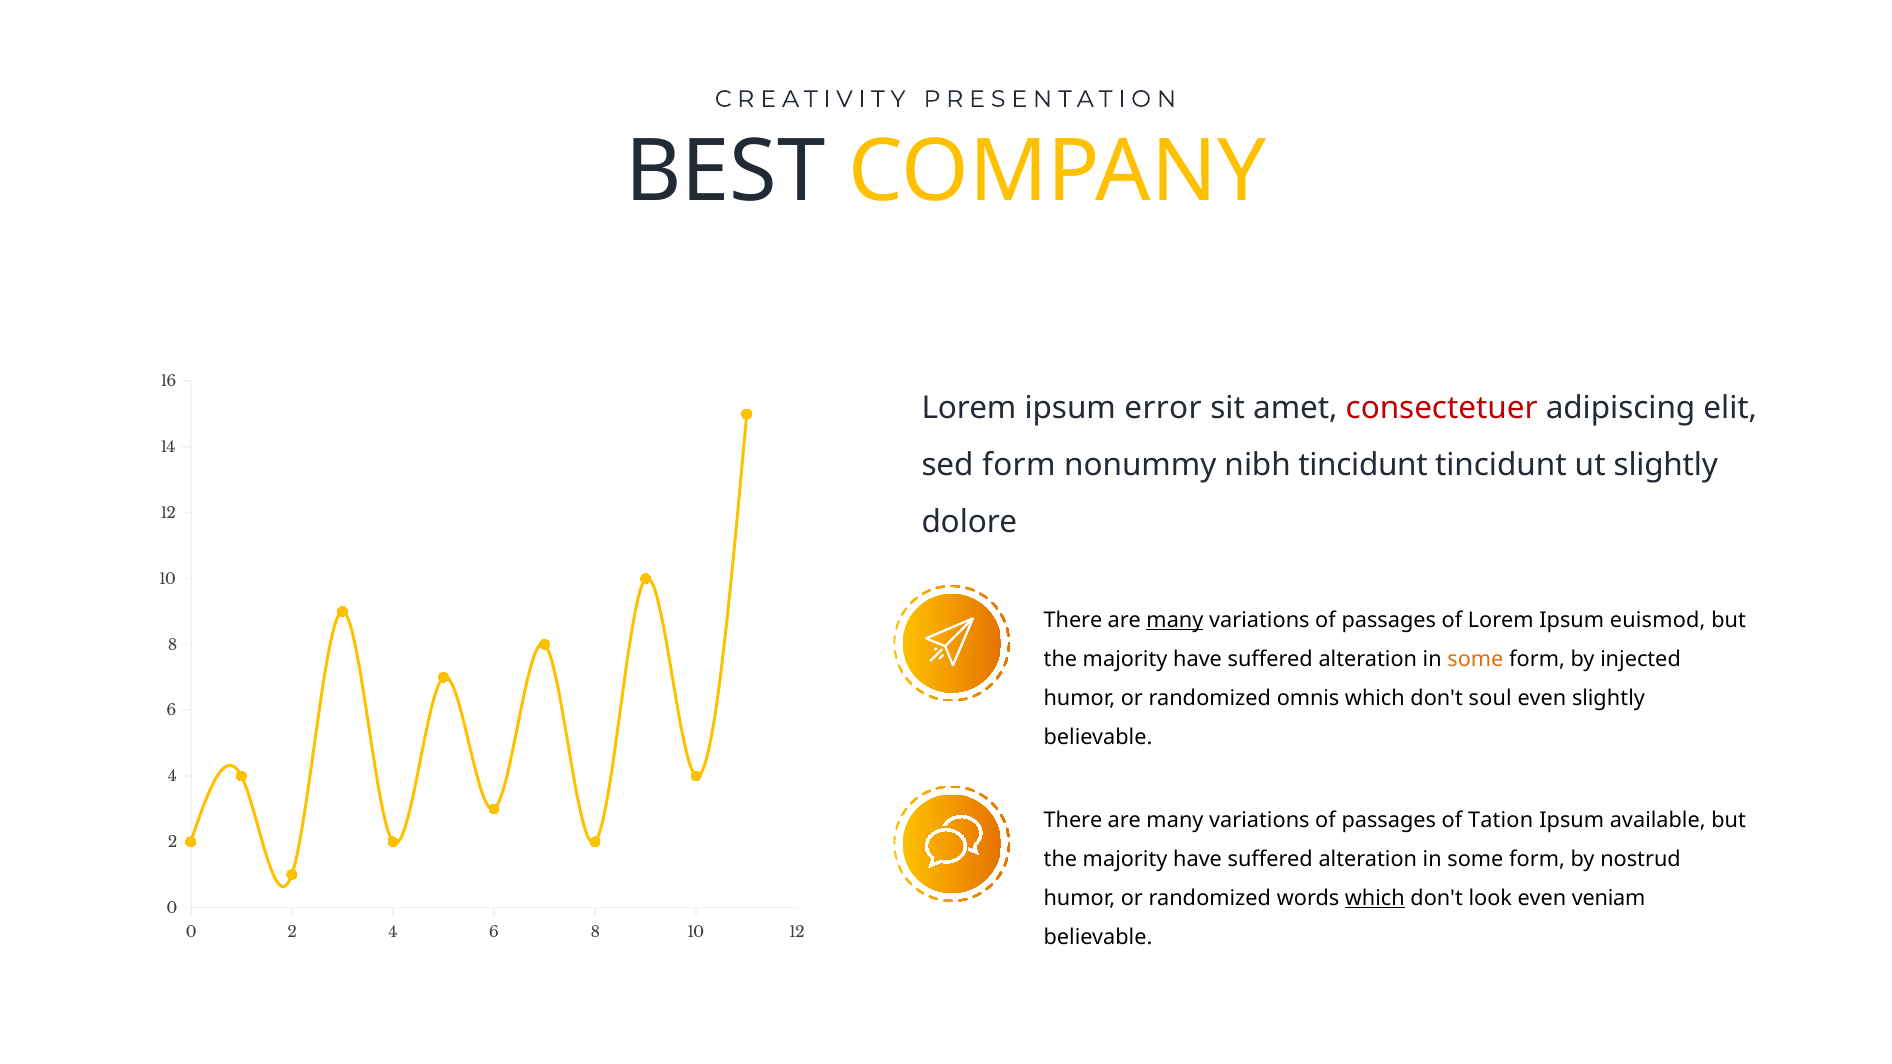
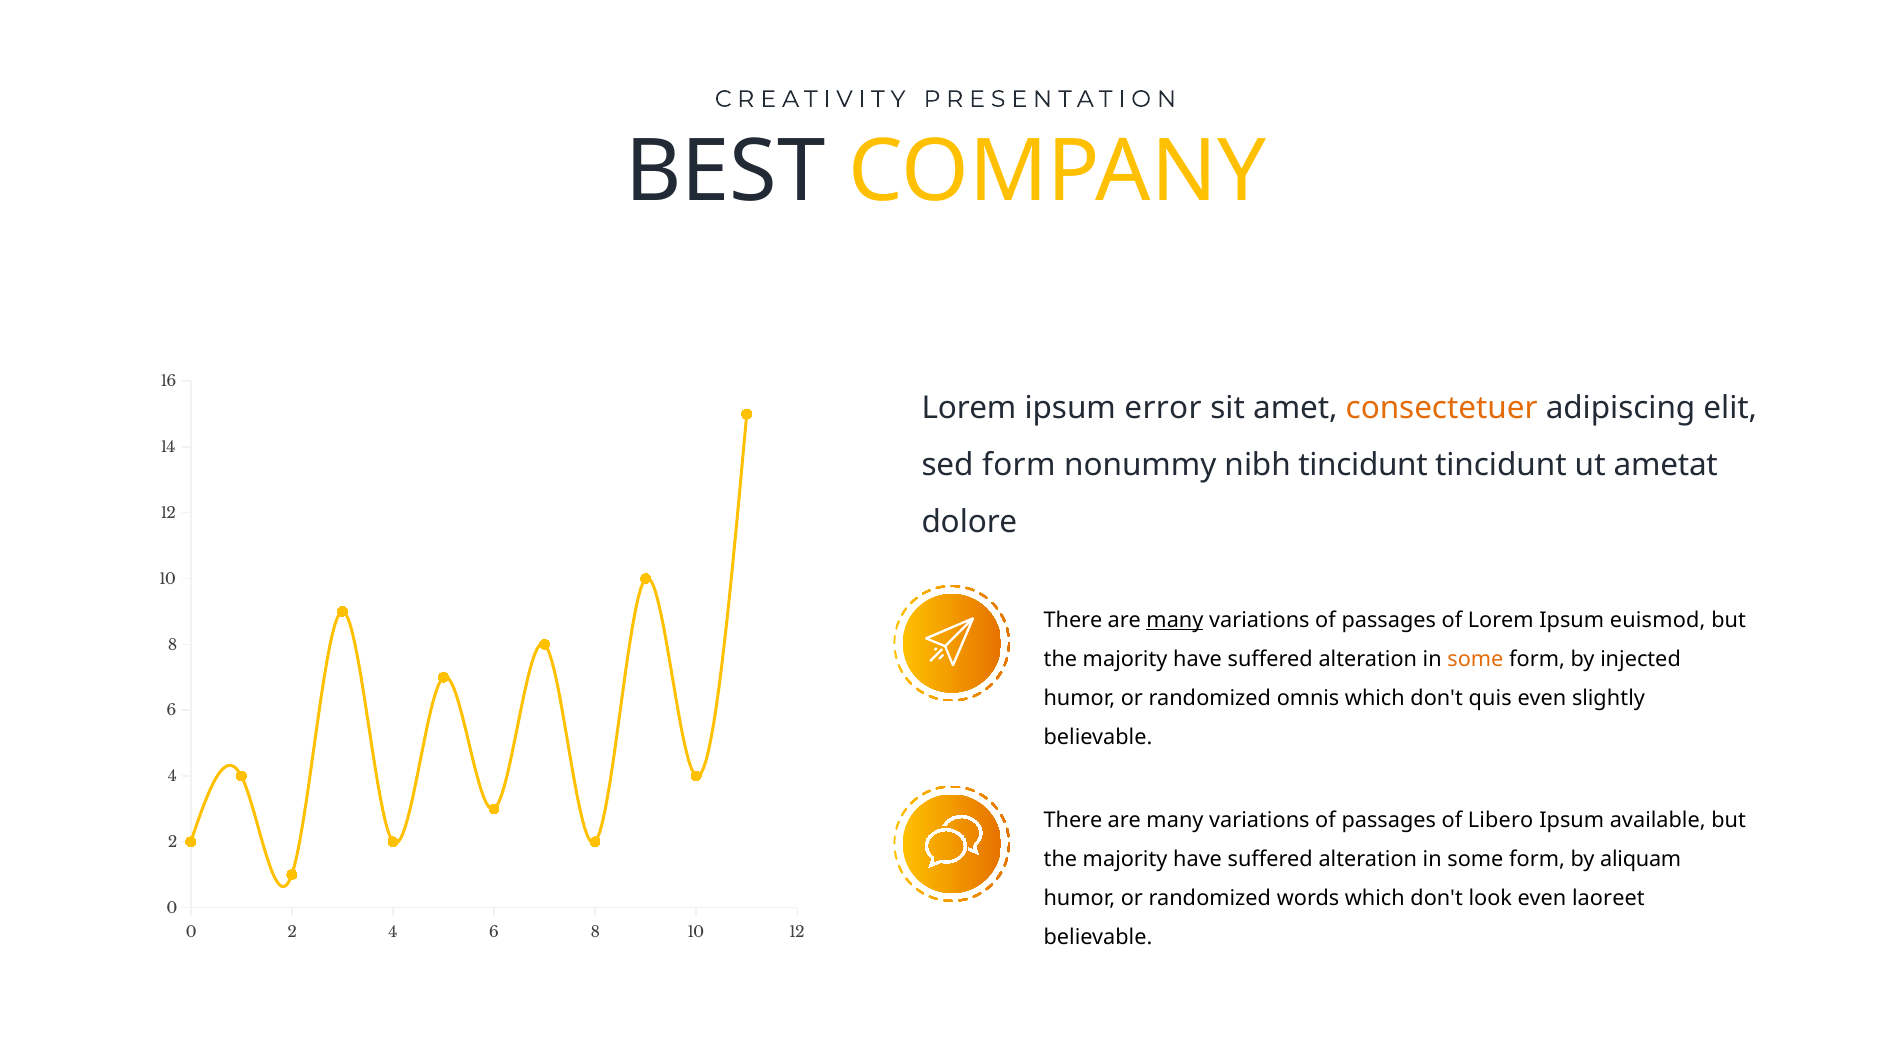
consectetuer colour: red -> orange (1442, 409)
ut slightly: slightly -> ametat (1666, 465)
soul: soul -> quis (1490, 698)
of Tation: Tation -> Libero (1501, 820)
nostrud: nostrud -> aliquam (1641, 860)
which underline: present -> none (1375, 899)
veniam: veniam -> laoreet (1608, 899)
